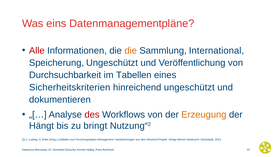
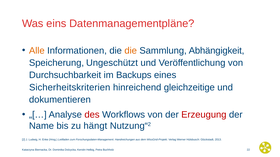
Alle colour: red -> orange (37, 51)
International: International -> Abhängigkeit (217, 51)
Tabellen: Tabellen -> Backups (134, 75)
hinreichend ungeschützt: ungeschützt -> gleichzeitige (189, 88)
Erzeugung colour: orange -> red (204, 115)
Hängt: Hängt -> Name (41, 126)
bringt: bringt -> hängt (95, 126)
